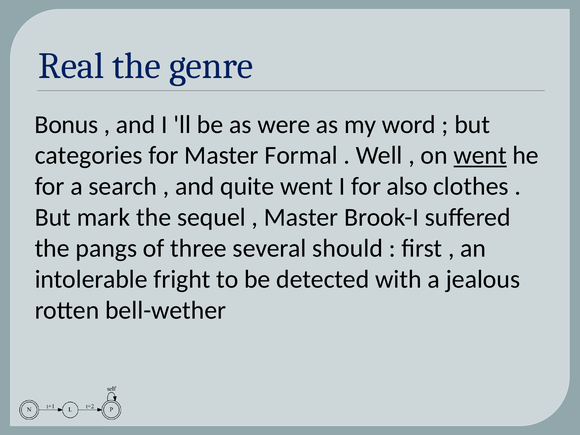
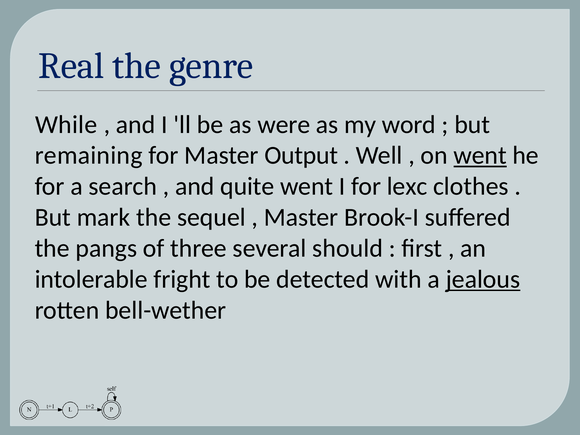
Bonus: Bonus -> While (66, 125)
categories: categories -> remaining (89, 155)
Formal: Formal -> Output (301, 155)
also: also -> lexc (407, 186)
jealous underline: none -> present (483, 279)
